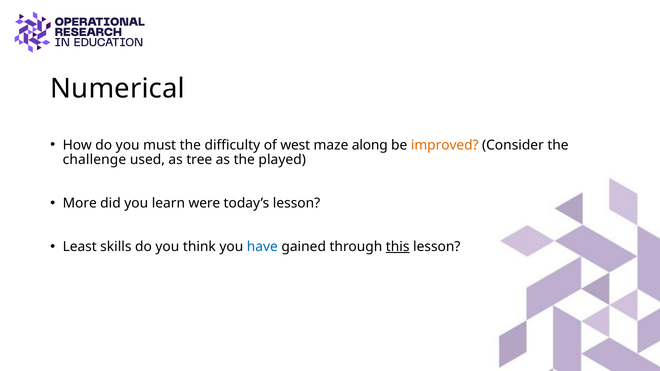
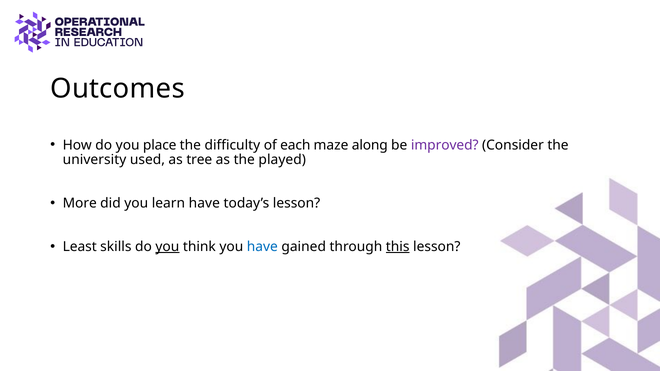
Numerical: Numerical -> Outcomes (118, 89)
must: must -> place (160, 145)
west: west -> each (295, 145)
improved colour: orange -> purple (445, 145)
challenge: challenge -> university (95, 160)
learn were: were -> have (204, 203)
you underline: none -> present (167, 247)
